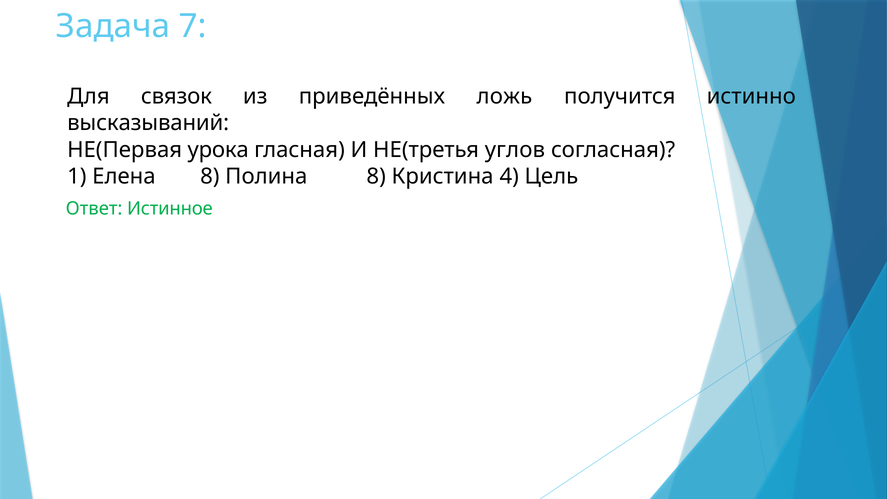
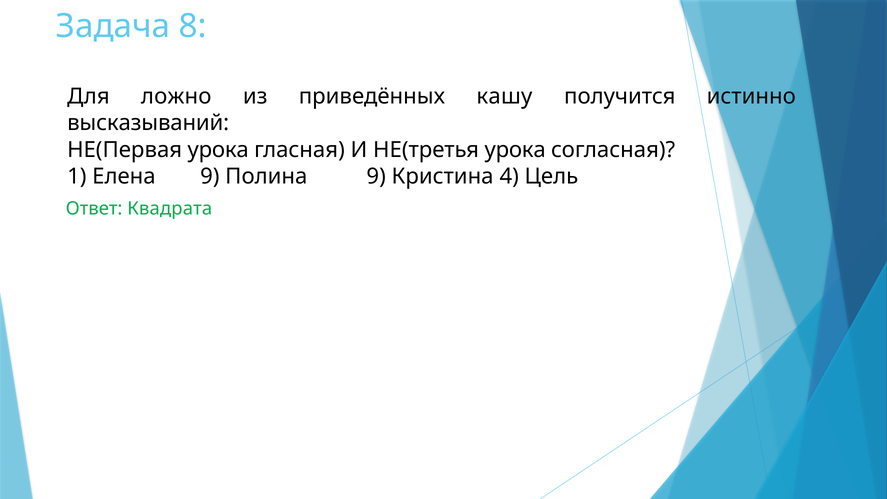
7: 7 -> 8 (193, 26)
связок: связок -> ложно (176, 97)
ложь: ложь -> кашу (504, 97)
НЕ(третья углов: углов -> урока (515, 150)
Елена 8: 8 -> 9 (210, 176)
Полина 8: 8 -> 9 (376, 176)
Истинное: Истинное -> Квадрата (170, 209)
